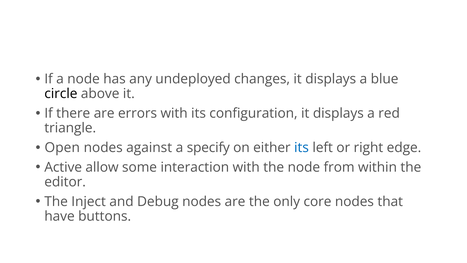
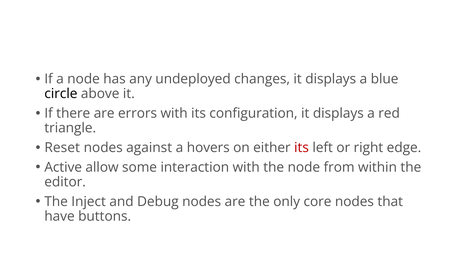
Open: Open -> Reset (62, 148)
specify: specify -> hovers (208, 148)
its colour: blue -> red (302, 148)
